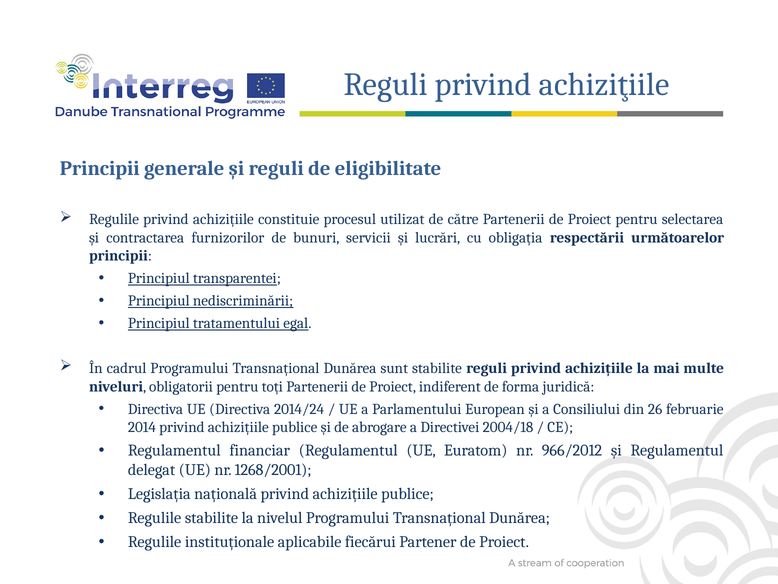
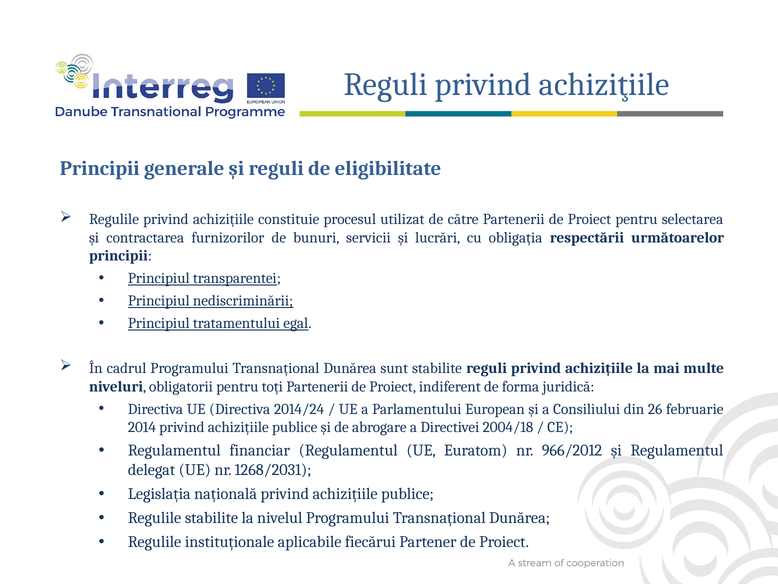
1268/2001: 1268/2001 -> 1268/2031 (273, 470)
